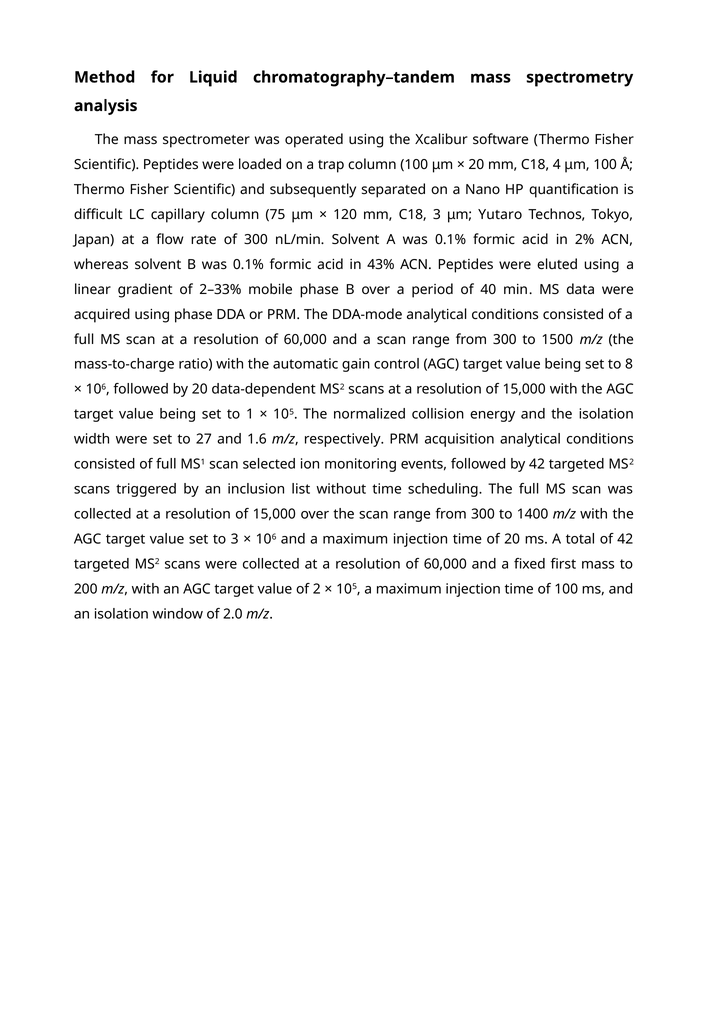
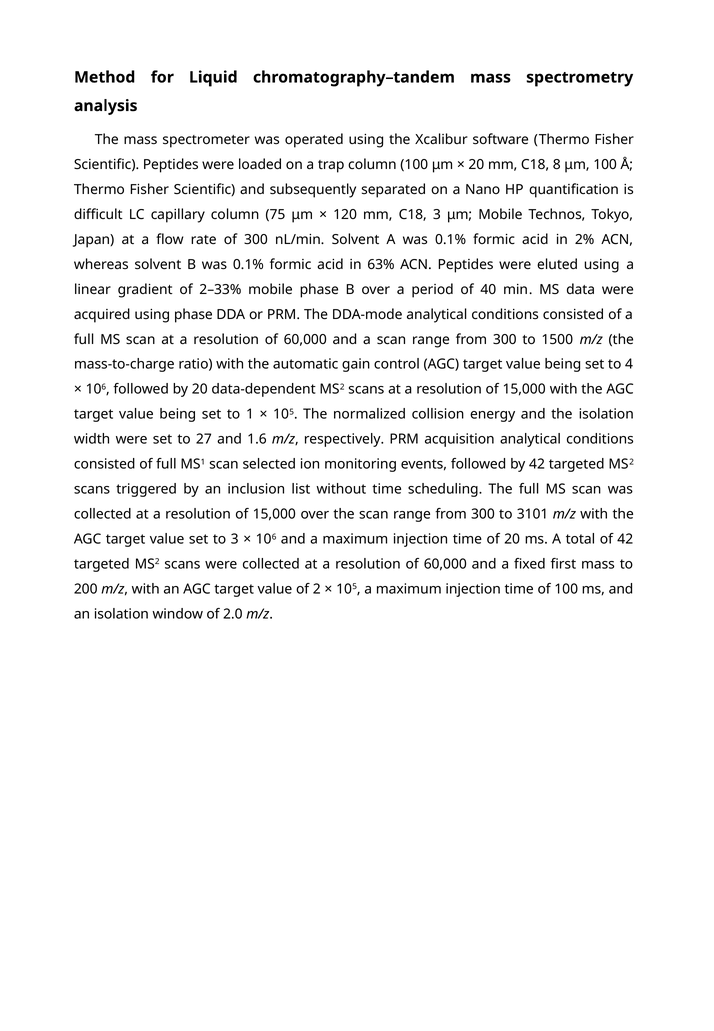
4: 4 -> 8 (557, 165)
μm Yutaro: Yutaro -> Mobile (500, 215)
43%: 43% -> 63% (381, 265)
8: 8 -> 4 (629, 365)
1400: 1400 -> 3101 (533, 514)
